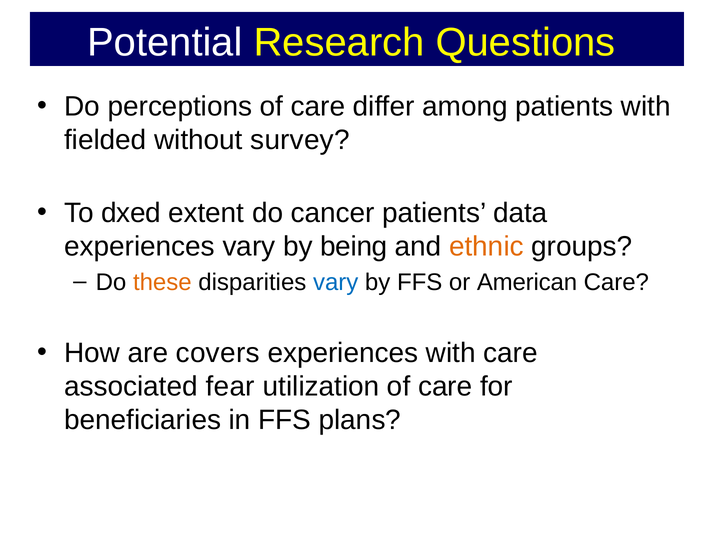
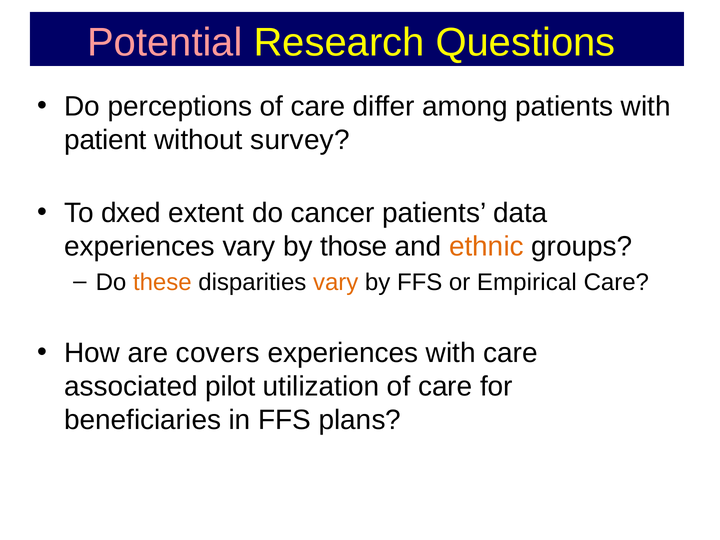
Potential colour: white -> pink (165, 42)
fielded: fielded -> patient (105, 140)
being: being -> those (354, 246)
vary colour: blue -> orange (336, 282)
American: American -> Empirical (527, 282)
fear: fear -> pilot (230, 386)
